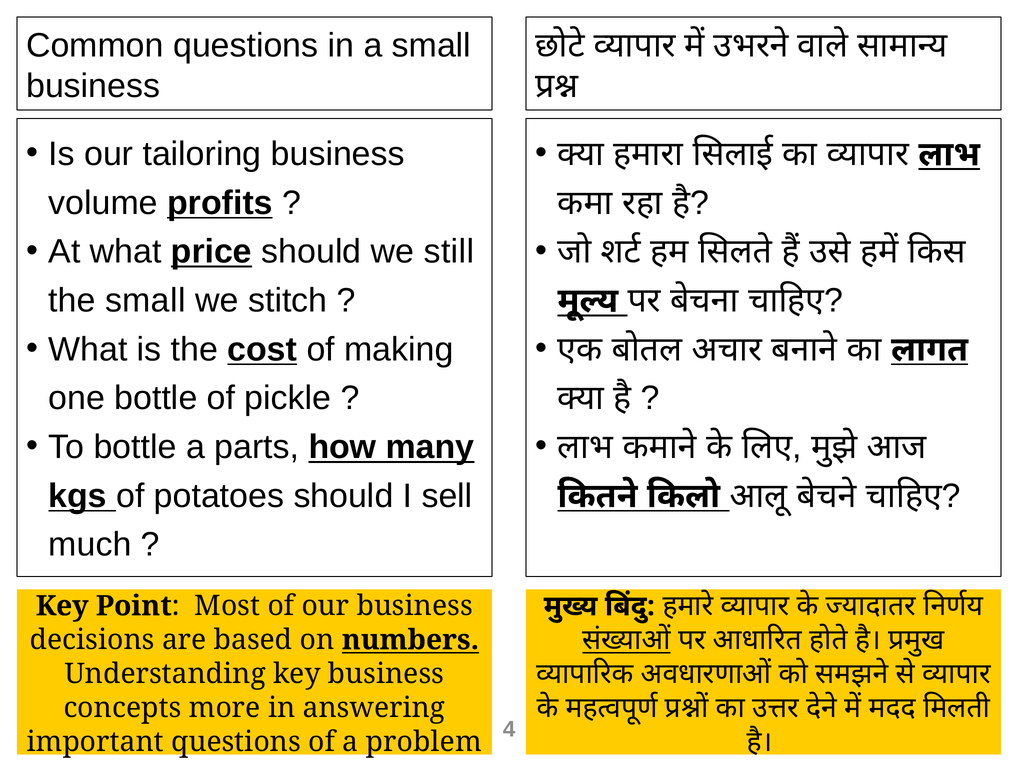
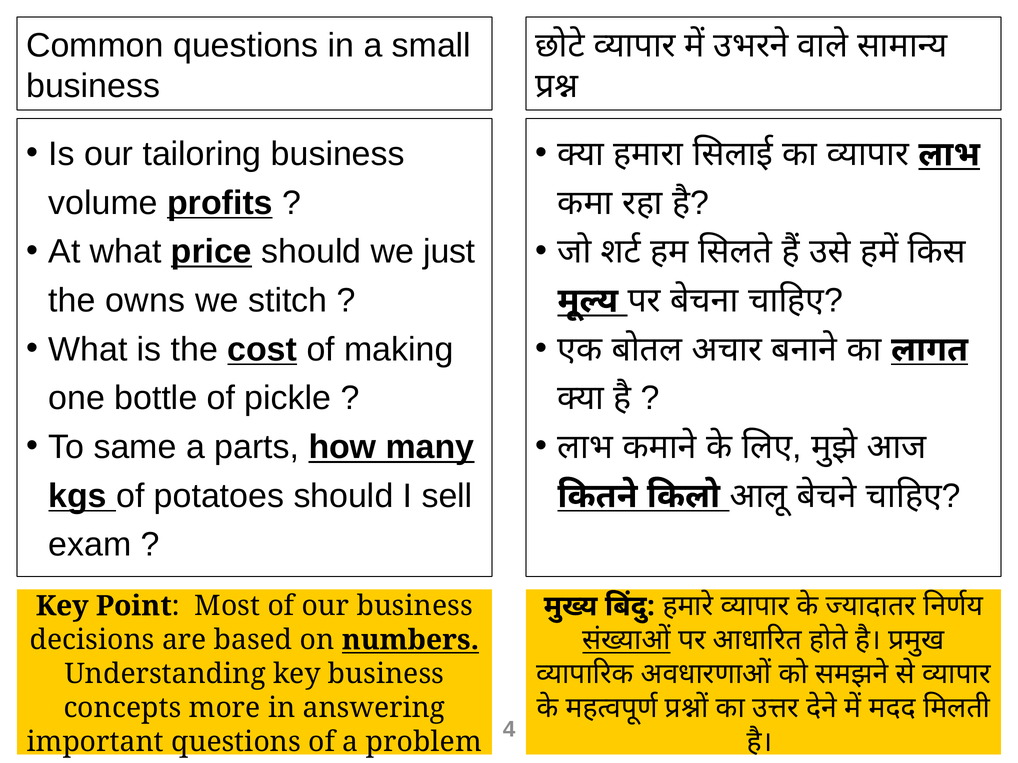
still: still -> just (449, 252)
the small: small -> owns (145, 301)
To bottle: bottle -> same (135, 447)
much: much -> exam (90, 545)
